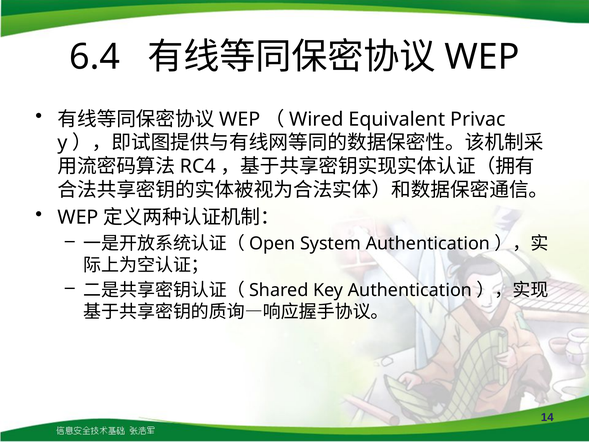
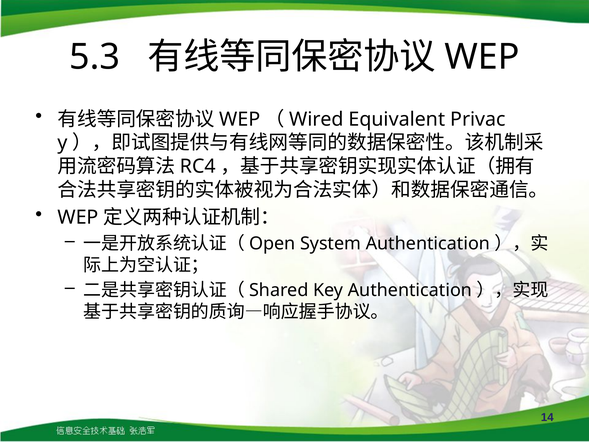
6.4: 6.4 -> 5.3 (95, 57)
